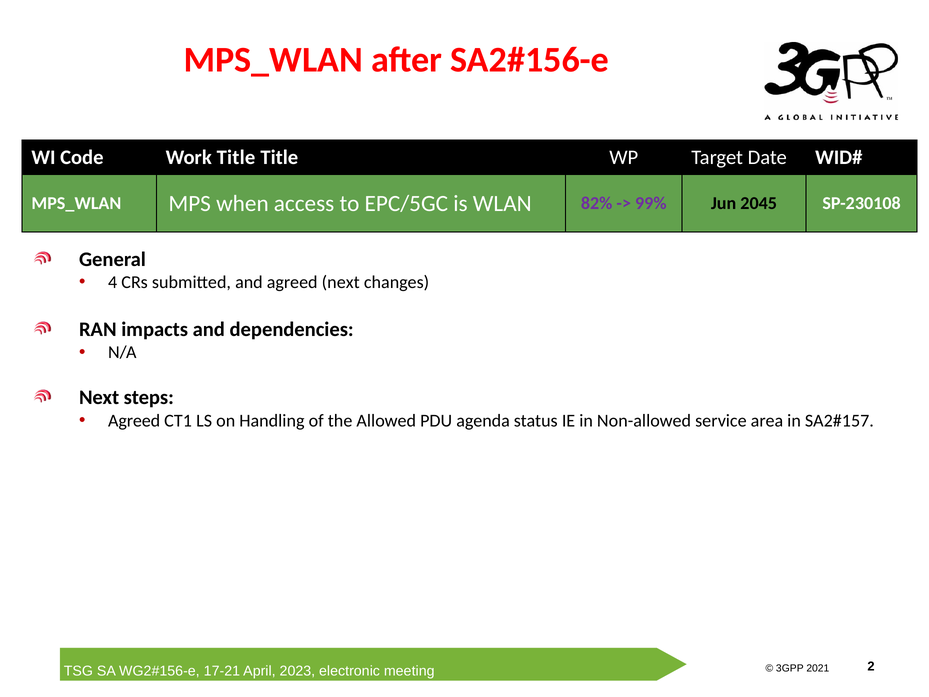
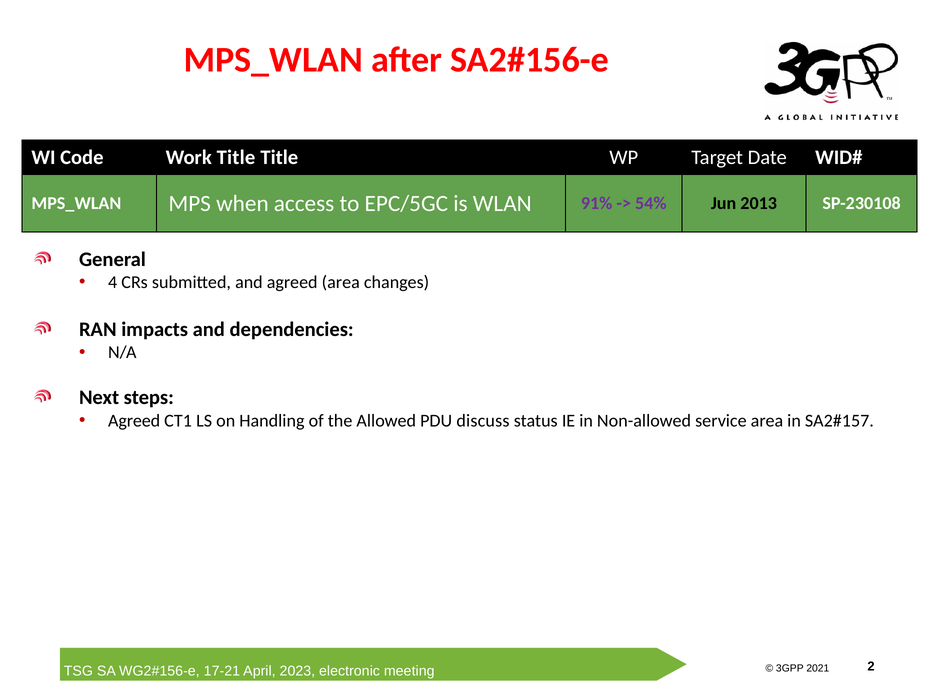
82%: 82% -> 91% (597, 203)
99%: 99% -> 54% (651, 203)
2045: 2045 -> 2013 (759, 203)
agreed next: next -> area (341, 282)
agenda: agenda -> discuss (483, 421)
